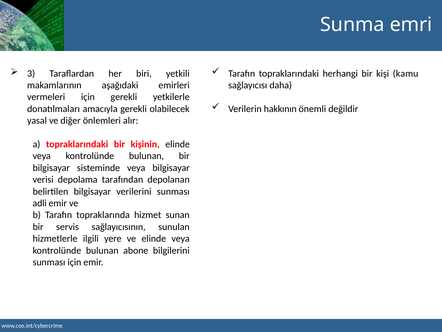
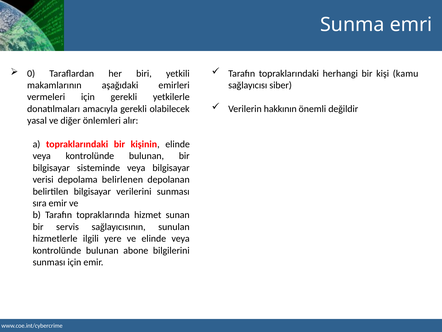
3: 3 -> 0 (31, 73)
daha: daha -> siber (281, 85)
tarafından: tarafından -> belirlenen (122, 179)
adli: adli -> sıra (40, 203)
